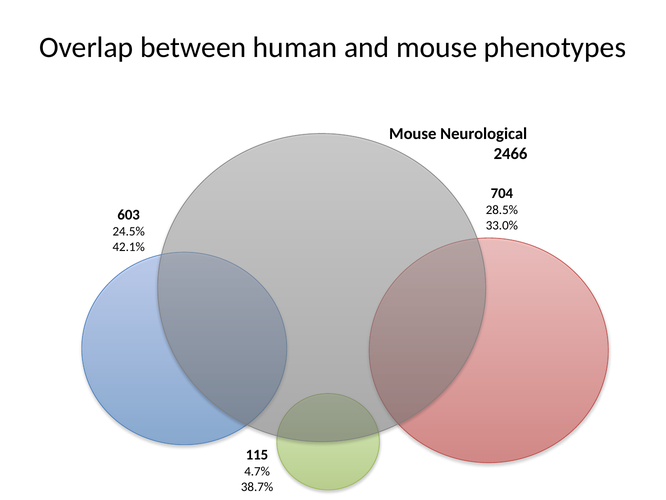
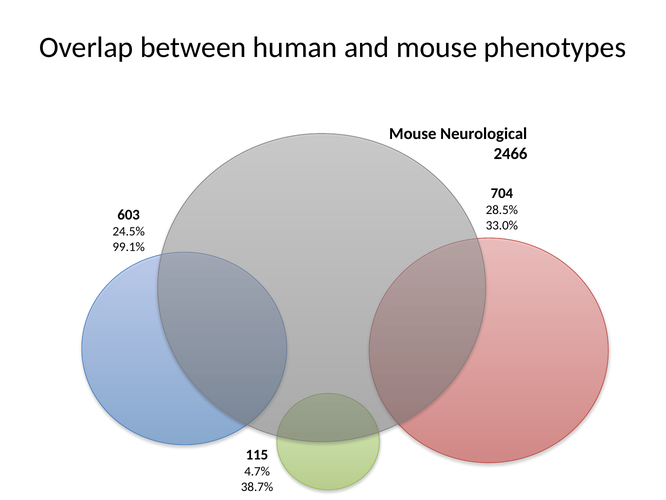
42.1%: 42.1% -> 99.1% (129, 247)
